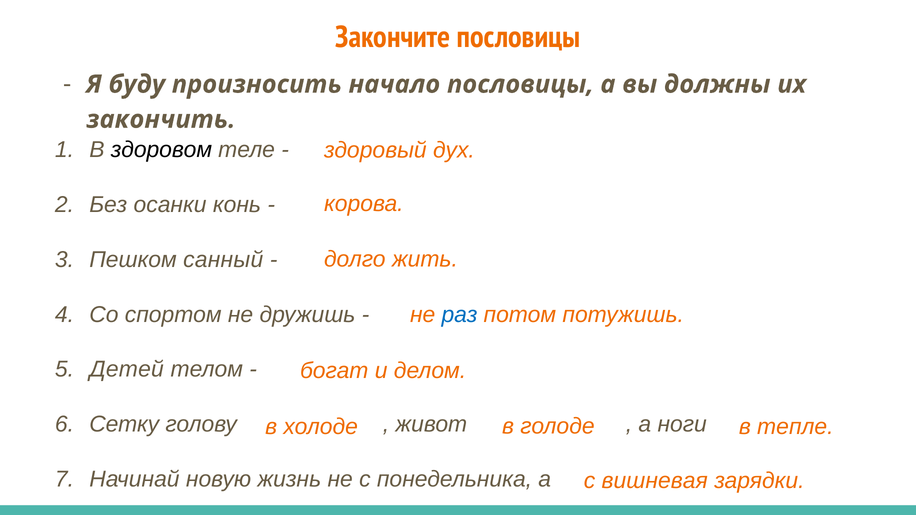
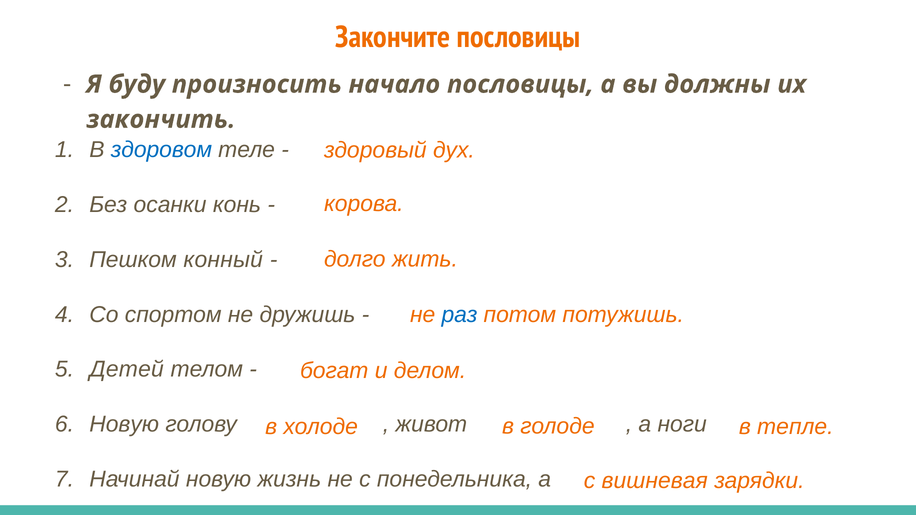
здоровом colour: black -> blue (161, 150)
санный: санный -> конный (223, 260)
Сетку: Сетку -> Новую (124, 425)
